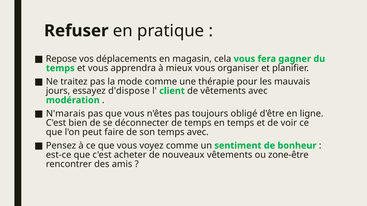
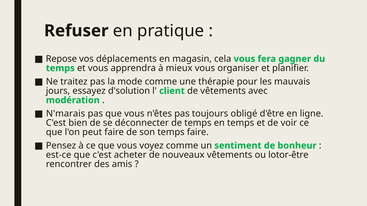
d'dispose: d'dispose -> d'solution (129, 91)
temps avec: avec -> faire (198, 132)
zone-être: zone-être -> lotor-être (288, 155)
